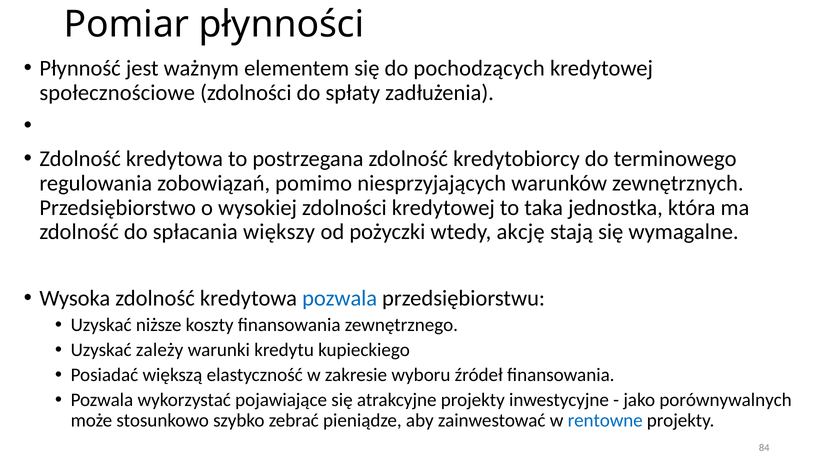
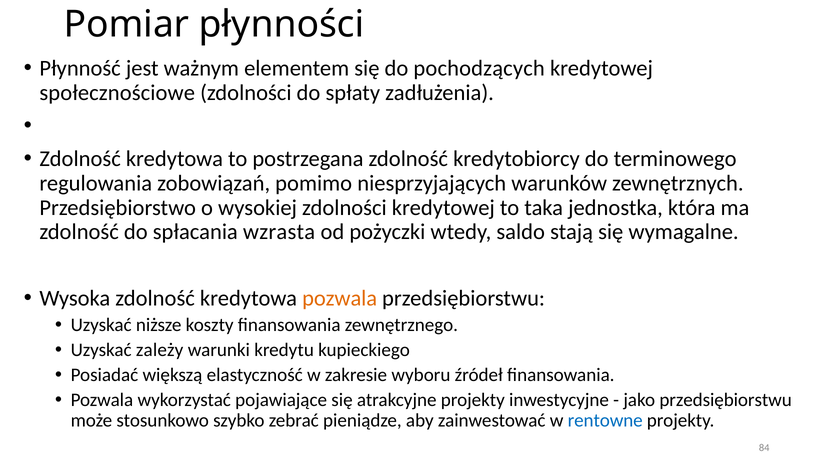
większy: większy -> wzrasta (279, 232)
akcję: akcję -> saldo (521, 232)
pozwala colour: blue -> orange (340, 298)
jako porównywalnych: porównywalnych -> przedsiębiorstwu (726, 399)
